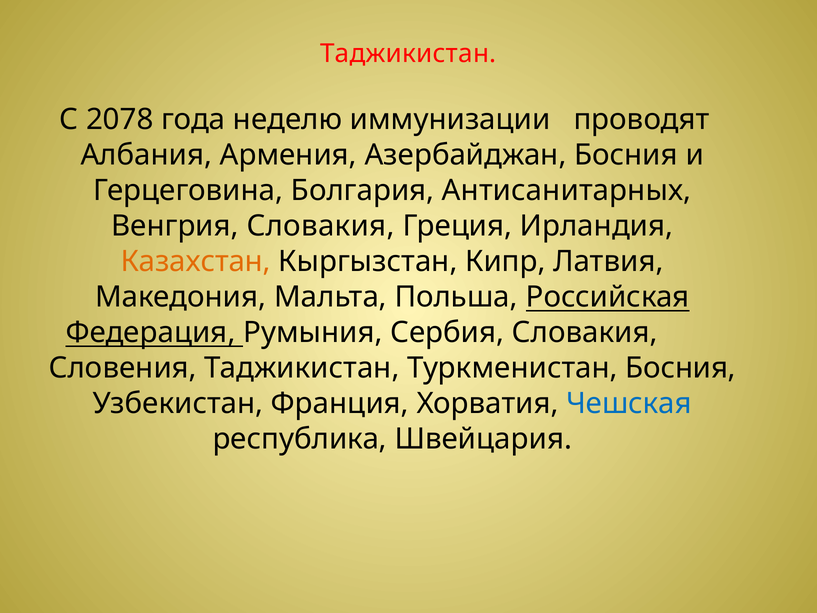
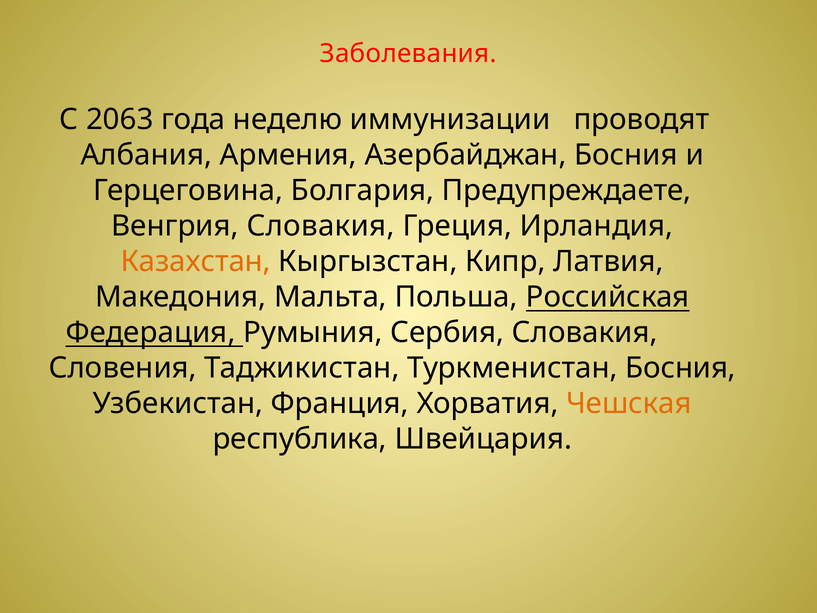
Таджикистан: Таджикистан -> Заболевания (408, 53)
2078: 2078 -> 2063 (120, 120)
Антисанитарных: Антисанитарных -> Предупреждаете (567, 191)
Чешская colour: blue -> orange (629, 403)
